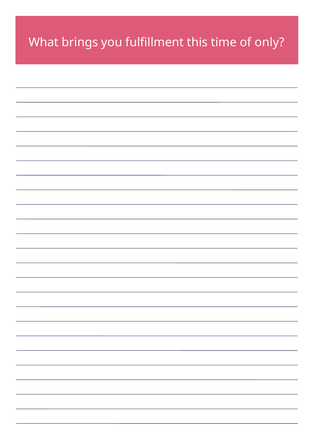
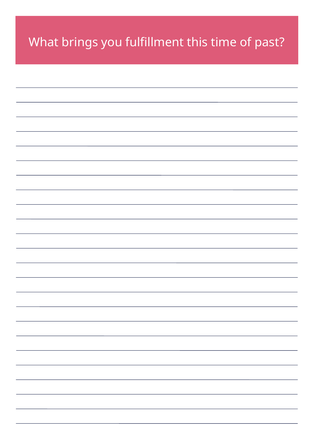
only: only -> past (270, 42)
